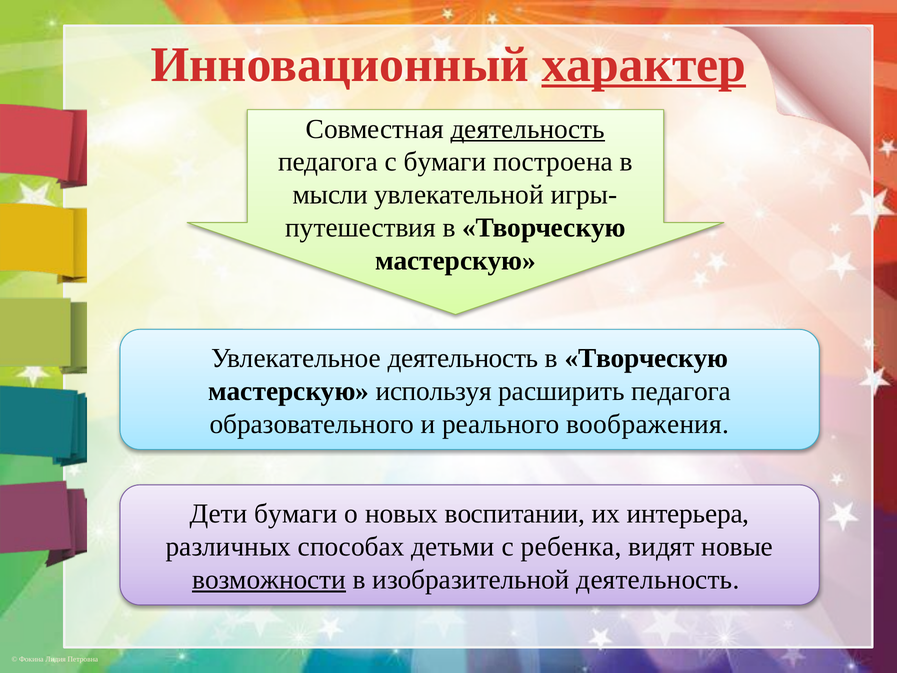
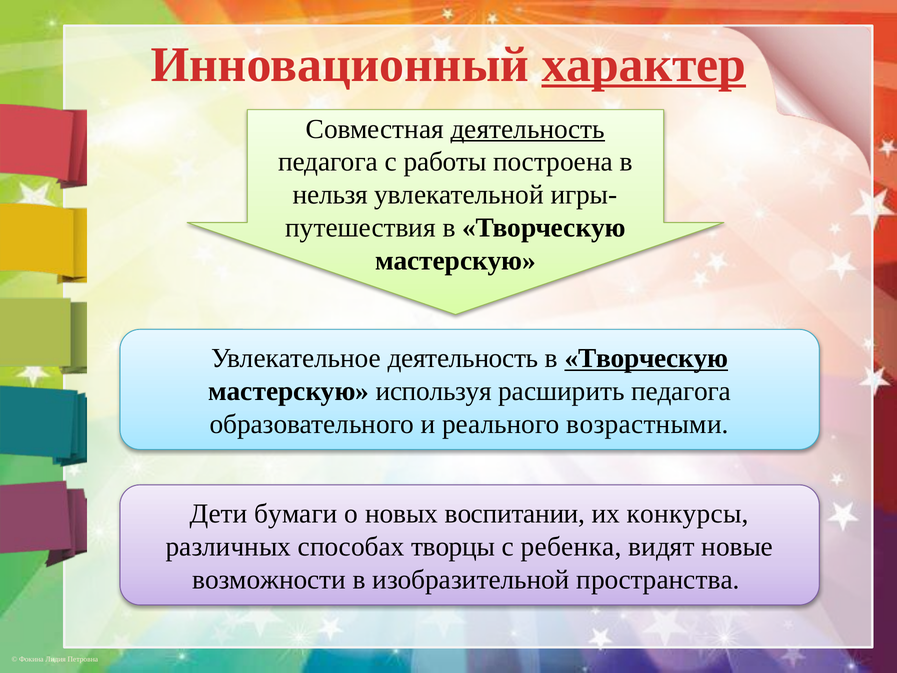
с бумаги: бумаги -> работы (445, 162)
мысли: мысли -> нельзя (330, 195)
Творческую underline: none -> present (646, 358)
воображения: воображения -> возрастными (648, 424)
интерьера: интерьера -> конкурсы (688, 514)
детьми: детьми -> творцы (453, 547)
возможности underline: present -> none (269, 579)
изобразительной деятельность: деятельность -> пространства (658, 579)
